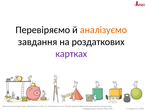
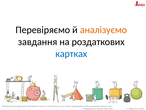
картках colour: purple -> blue (71, 54)
